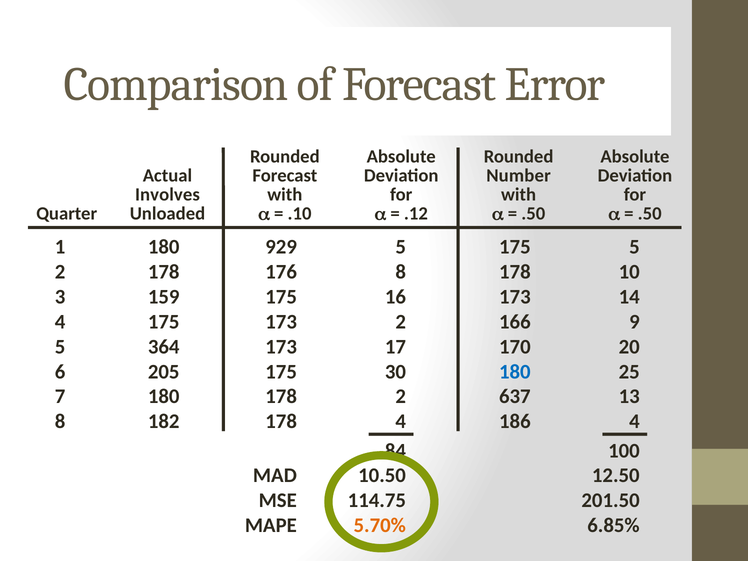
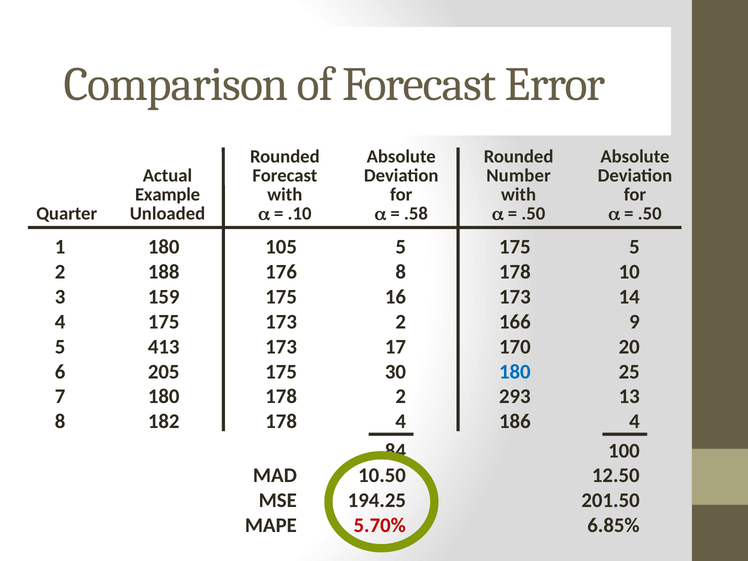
Involves: Involves -> Example (168, 195)
.12: .12 -> .58 (416, 214)
929: 929 -> 105 (281, 247)
2 178: 178 -> 188 (164, 272)
364: 364 -> 413 (164, 347)
637: 637 -> 293 (515, 397)
114.75: 114.75 -> 194.25 (377, 501)
5.70% colour: orange -> red (380, 525)
